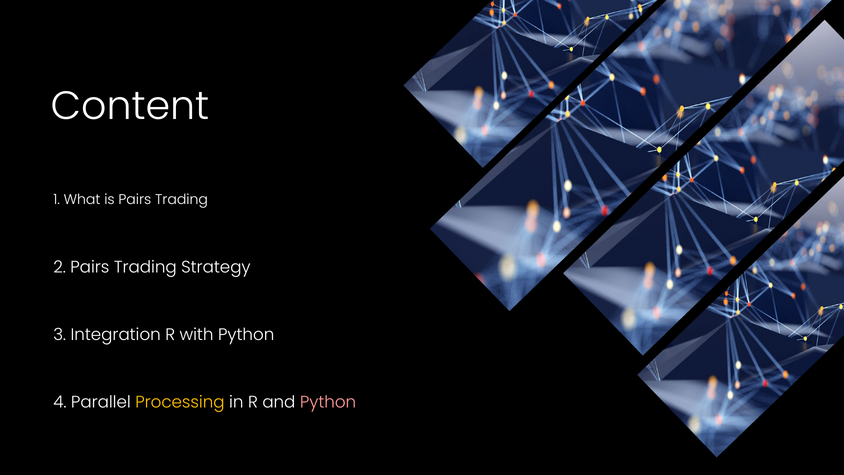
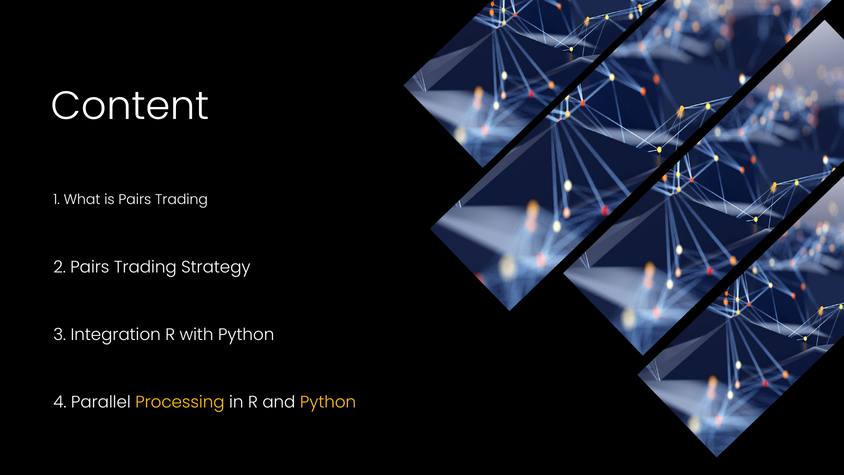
Python colour: pink -> yellow (328, 402)
